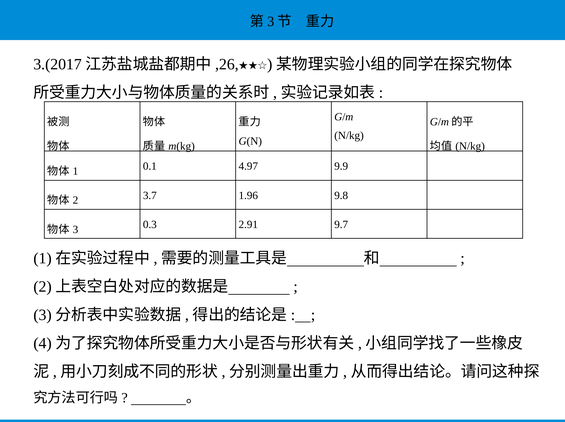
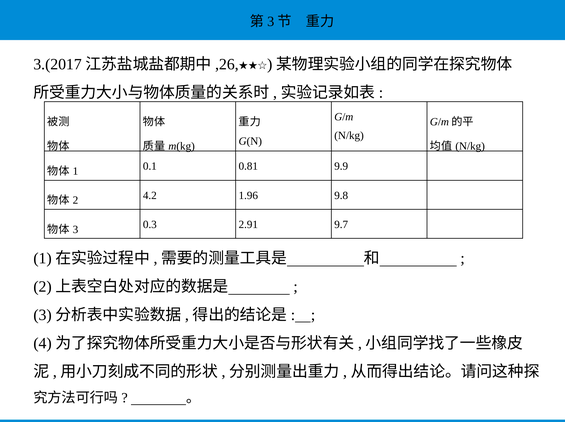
4.97: 4.97 -> 0.81 (248, 167)
3.7: 3.7 -> 4.2 (150, 196)
